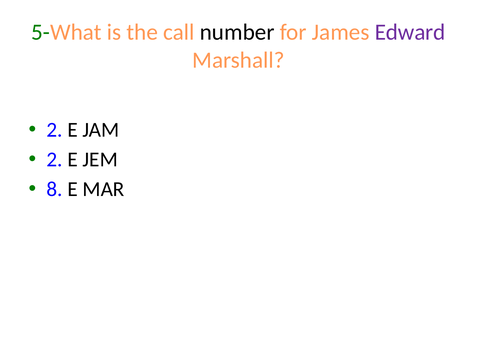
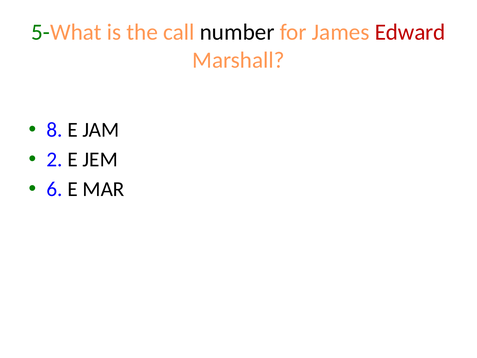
Edward colour: purple -> red (410, 32)
2: 2 -> 8 (55, 130)
8: 8 -> 6 (55, 189)
